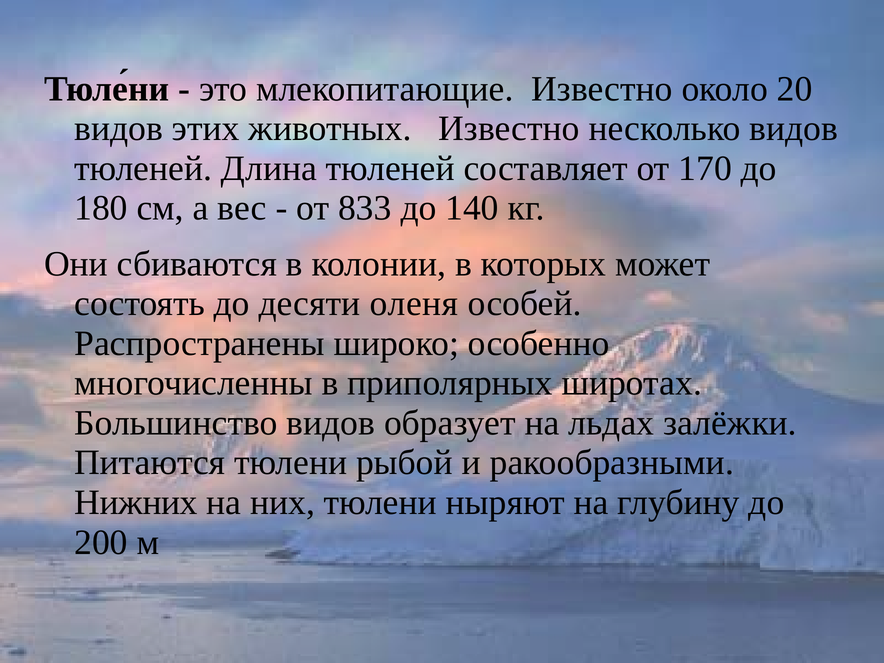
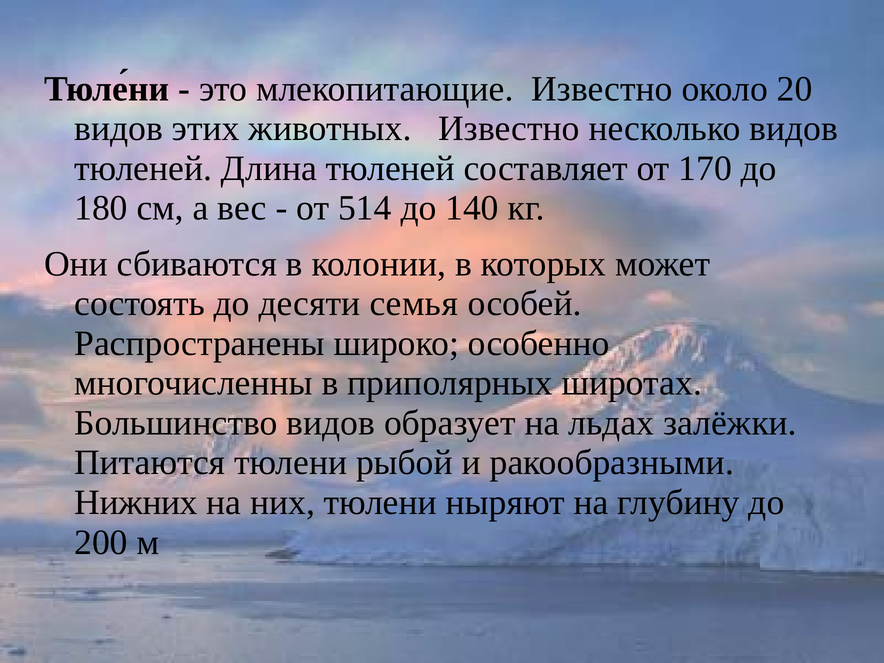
833: 833 -> 514 (365, 208)
оленя: оленя -> семья (414, 304)
